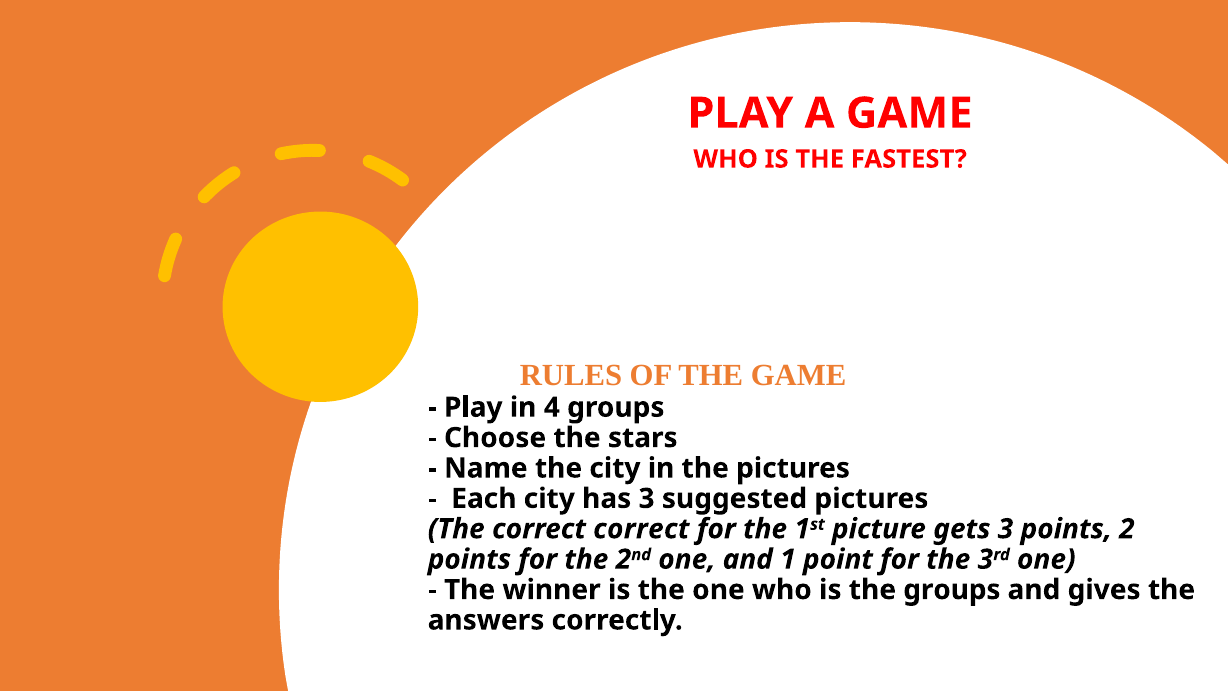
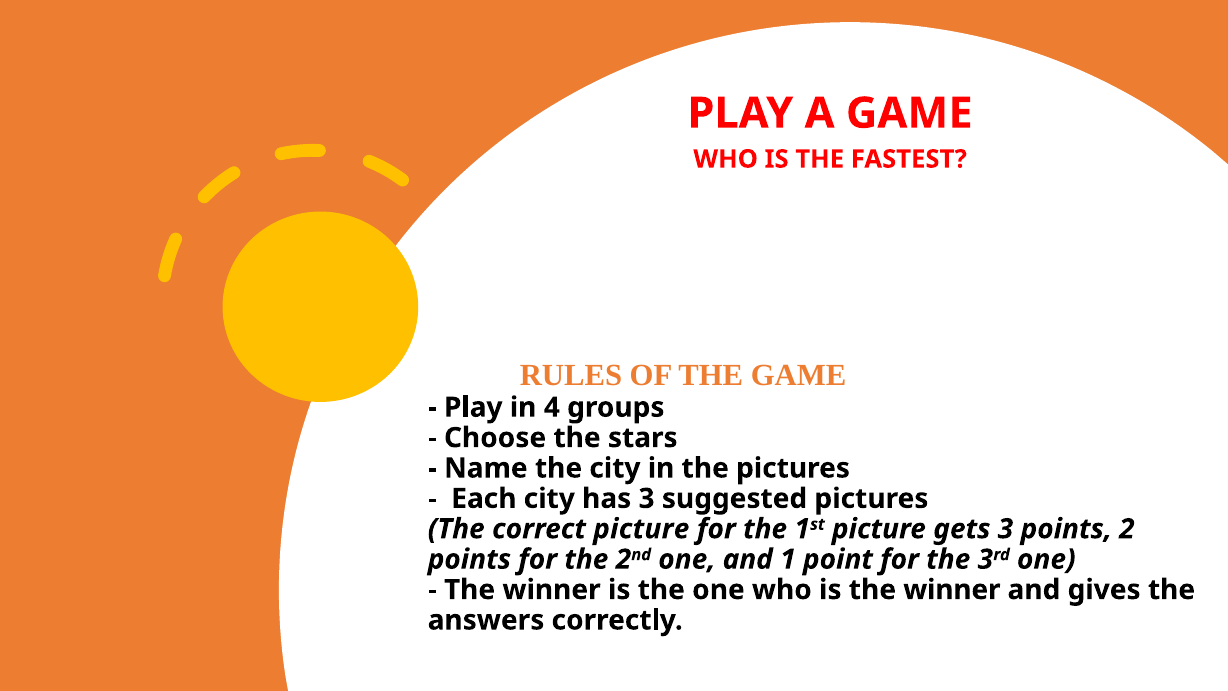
correct correct: correct -> picture (641, 529)
is the groups: groups -> winner (952, 590)
